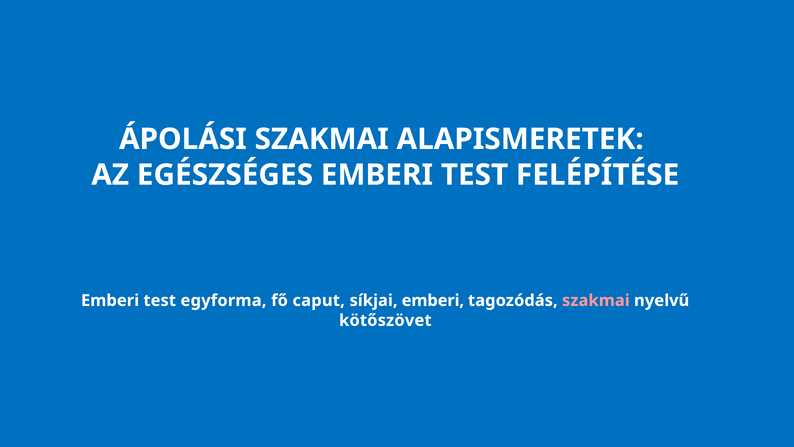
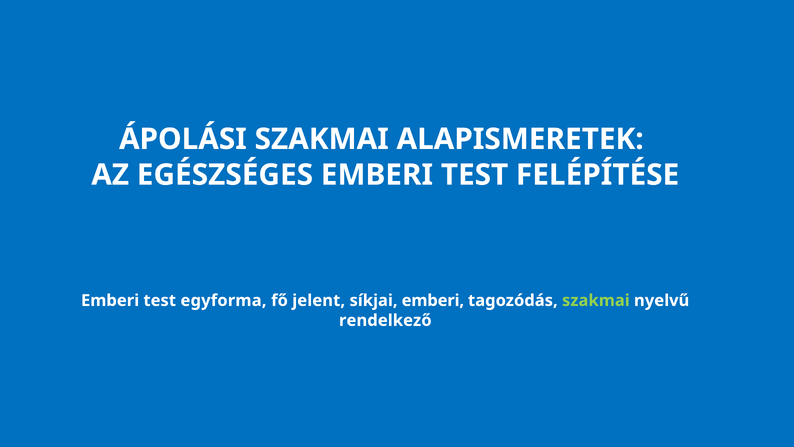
caput: caput -> jelent (319, 300)
szakmai colour: pink -> light green (596, 300)
kötőszövet: kötőszövet -> rendelkező (385, 320)
